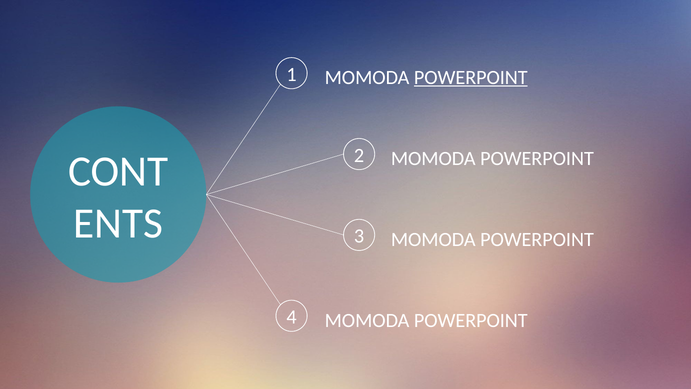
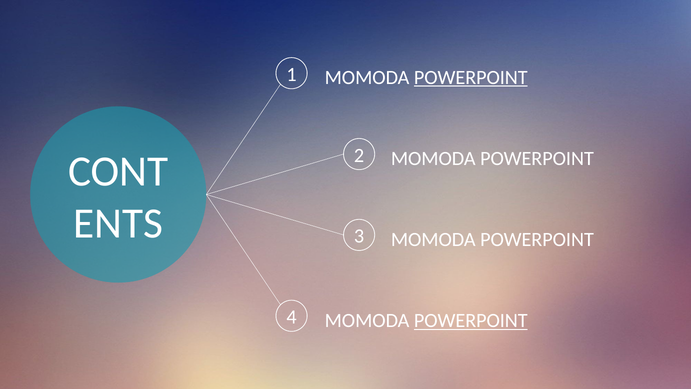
POWERPOINT underline: none -> present (471, 321)
